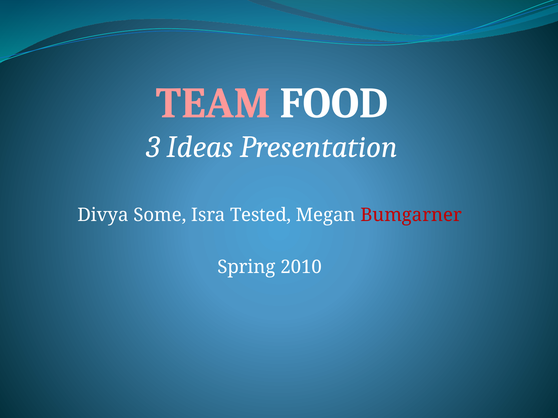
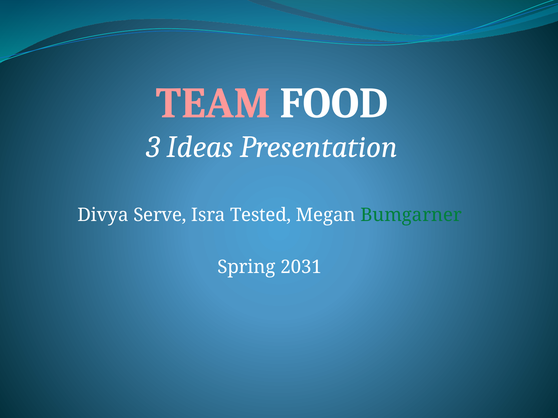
Some: Some -> Serve (160, 215)
Bumgarner colour: red -> green (411, 215)
2010: 2010 -> 2031 (301, 267)
